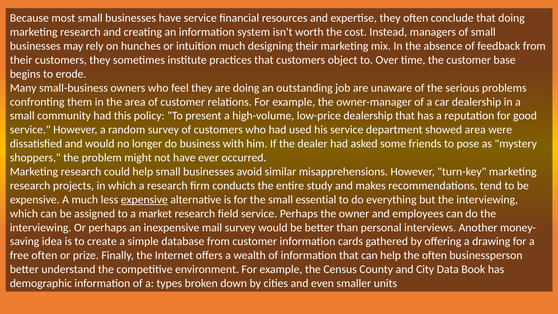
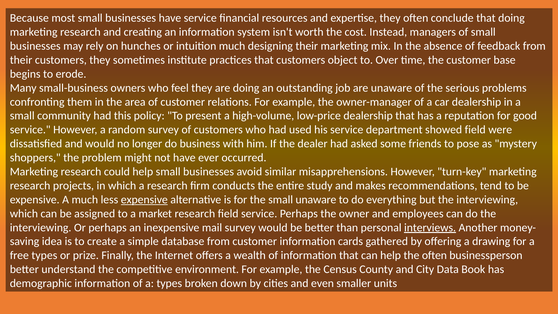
showed area: area -> field (475, 130)
small essential: essential -> unaware (316, 199)
interviews underline: none -> present (430, 227)
free often: often -> types (44, 255)
